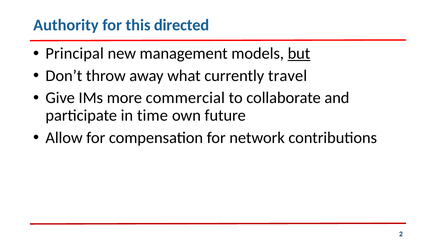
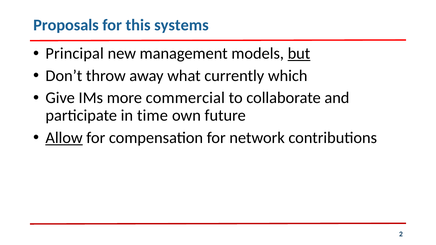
Authority: Authority -> Proposals (66, 25)
directed: directed -> systems (181, 25)
travel: travel -> which (288, 76)
Allow underline: none -> present (64, 138)
